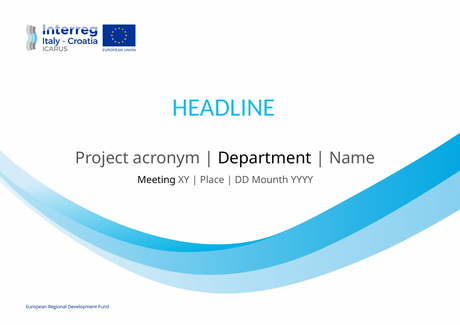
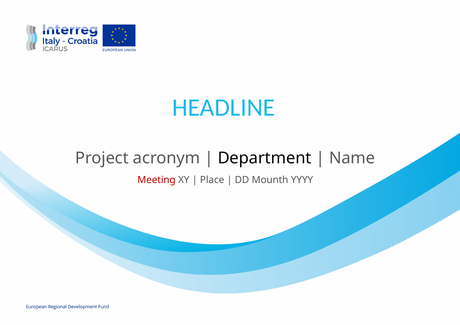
Meeting colour: black -> red (157, 180)
